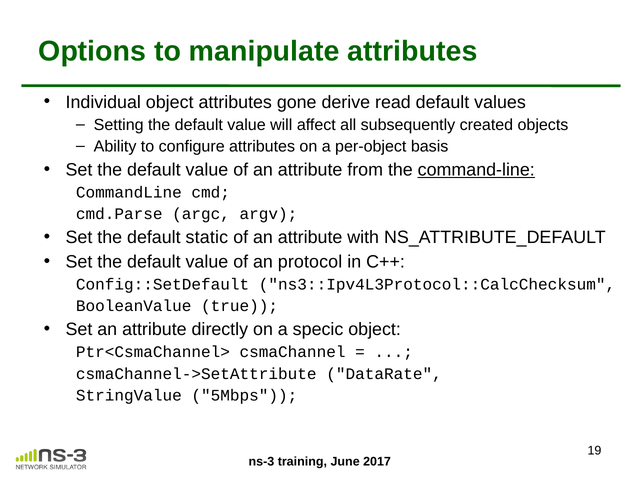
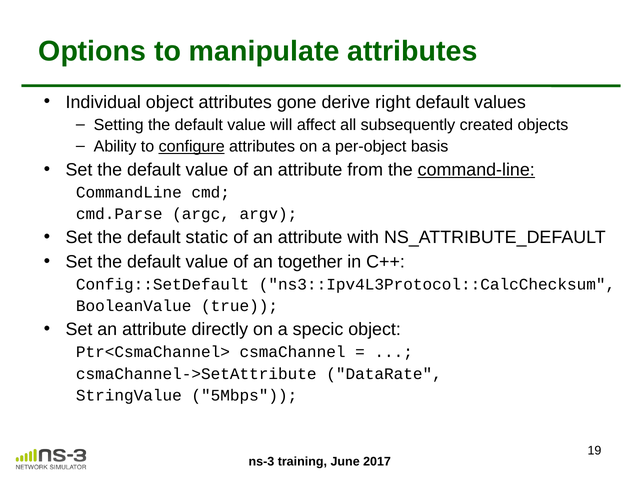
read: read -> right (393, 102)
configure underline: none -> present (192, 146)
protocol: protocol -> together (310, 261)
